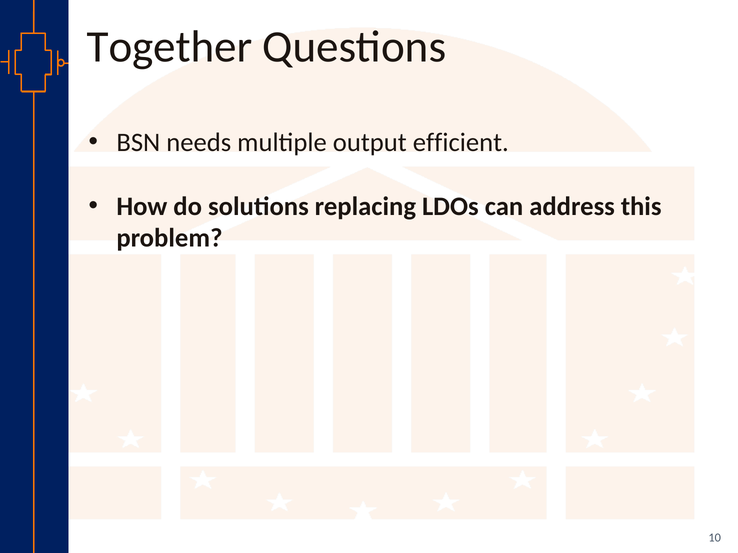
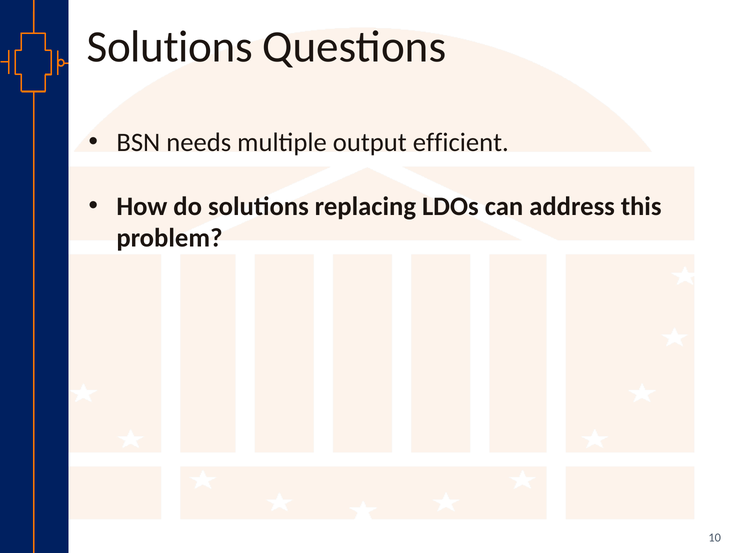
Together: Together -> Solutions (170, 47)
